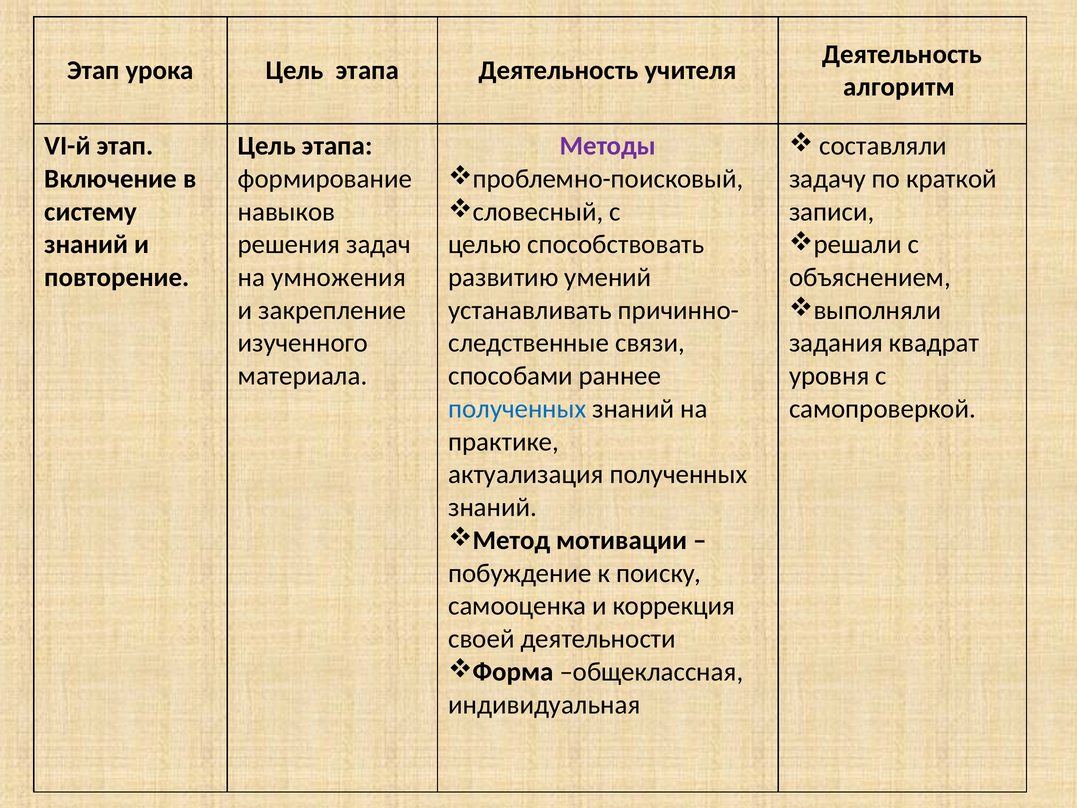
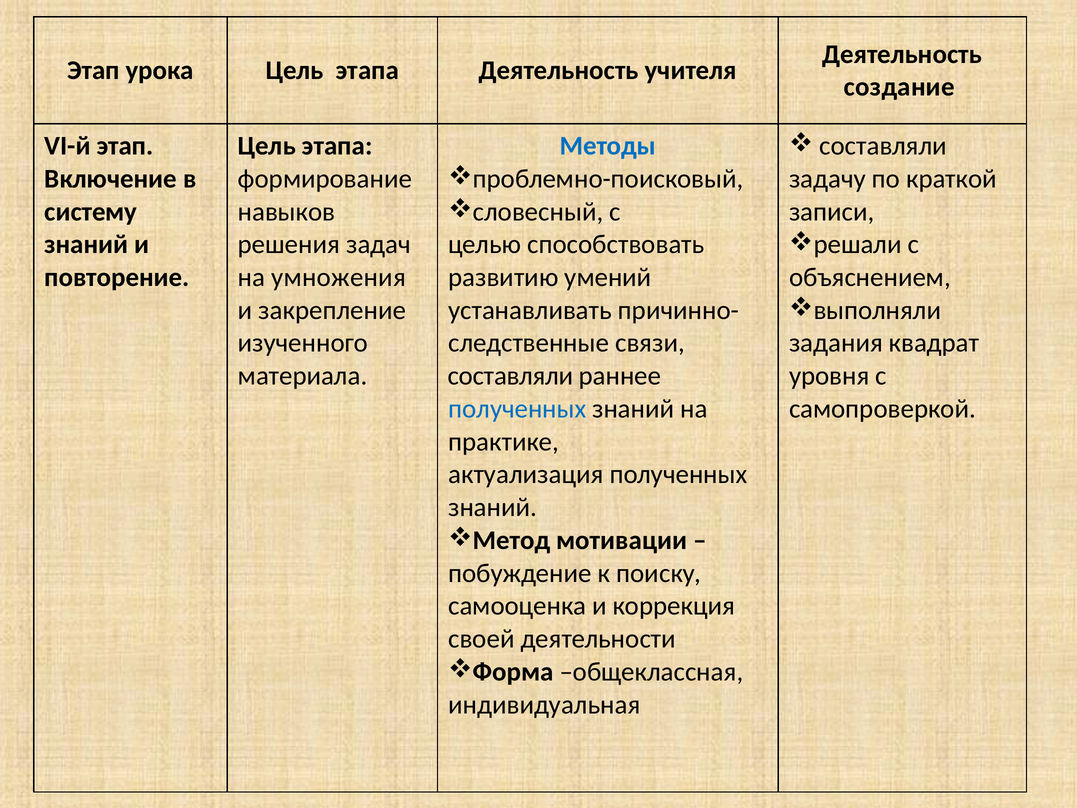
алгоритм: алгоритм -> создание (899, 87)
Методы colour: purple -> blue (608, 146)
способами: способами -> составляли (511, 376)
